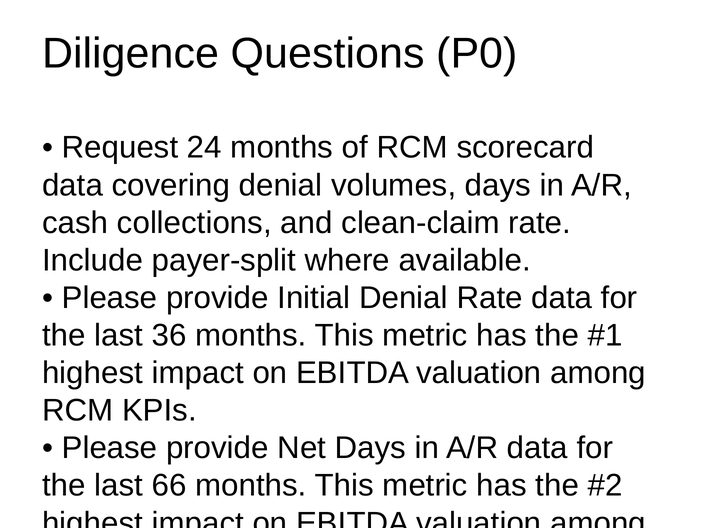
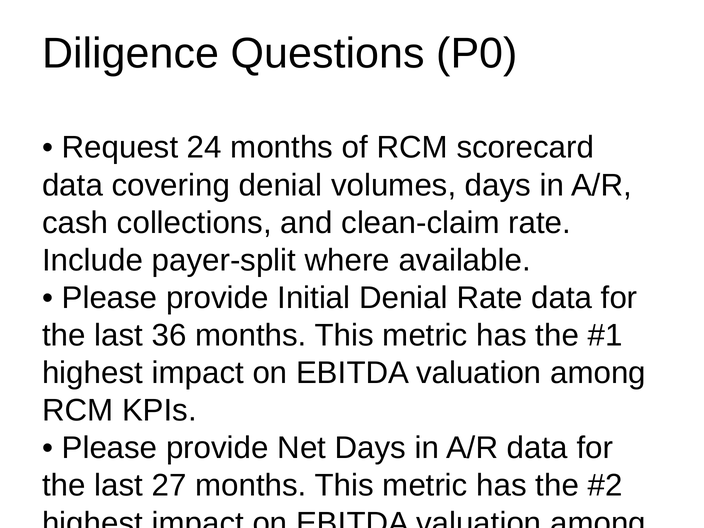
66: 66 -> 27 (169, 486)
